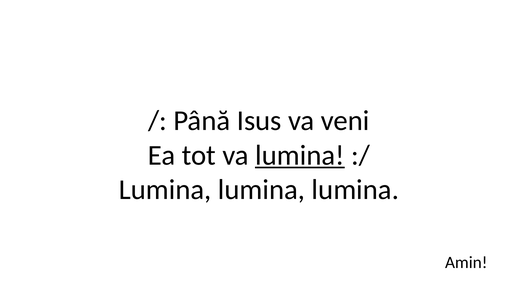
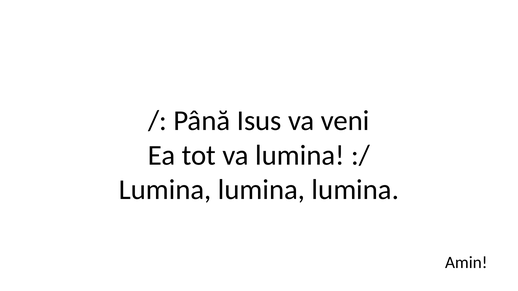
lumina underline: present -> none (300, 155)
